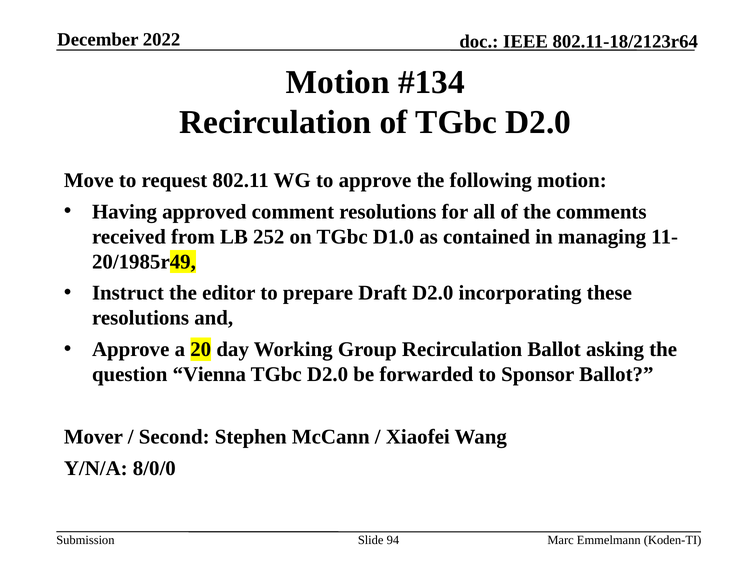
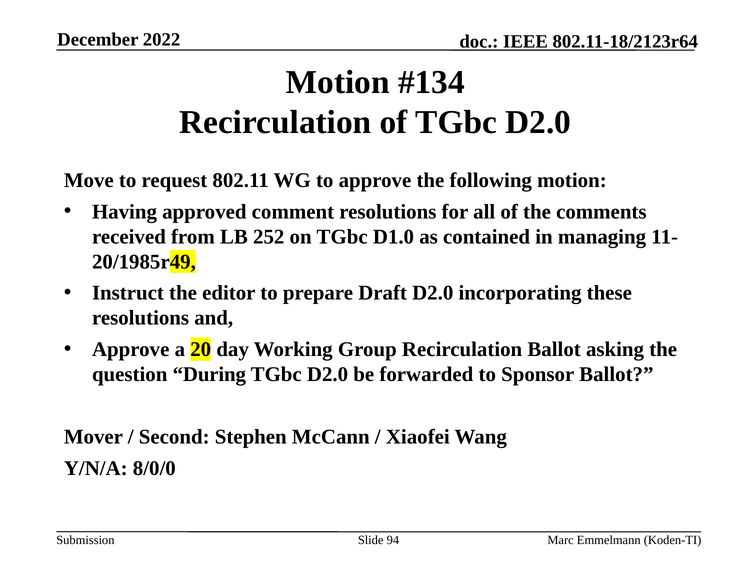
Vienna: Vienna -> During (209, 375)
